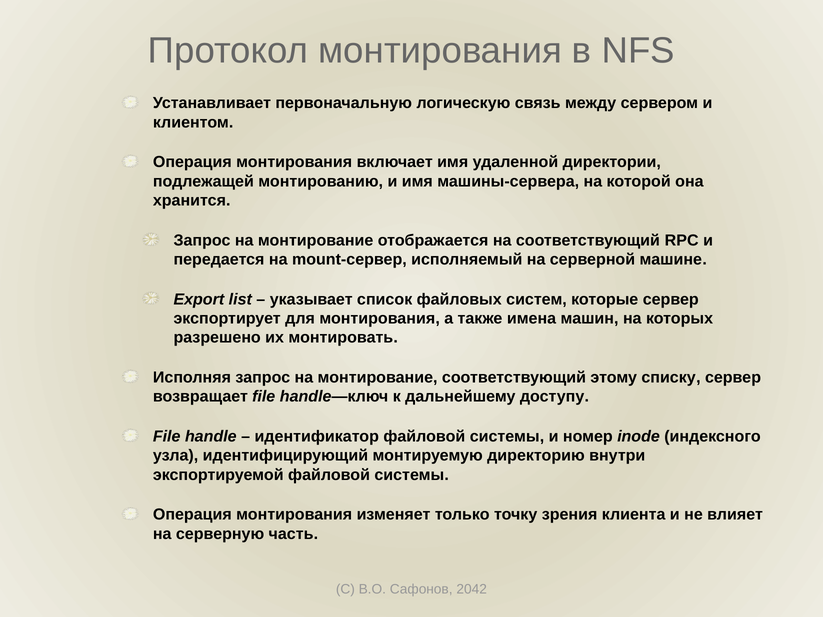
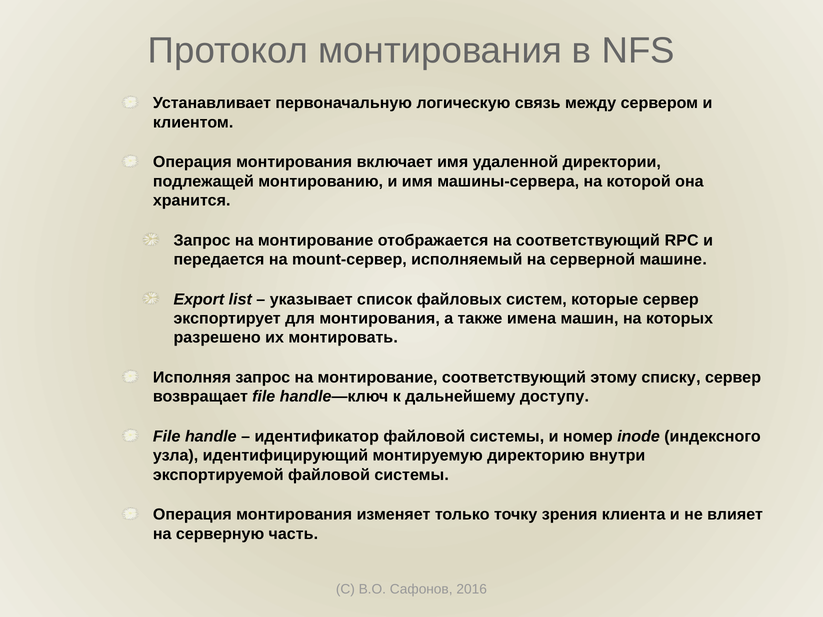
2042: 2042 -> 2016 (472, 589)
